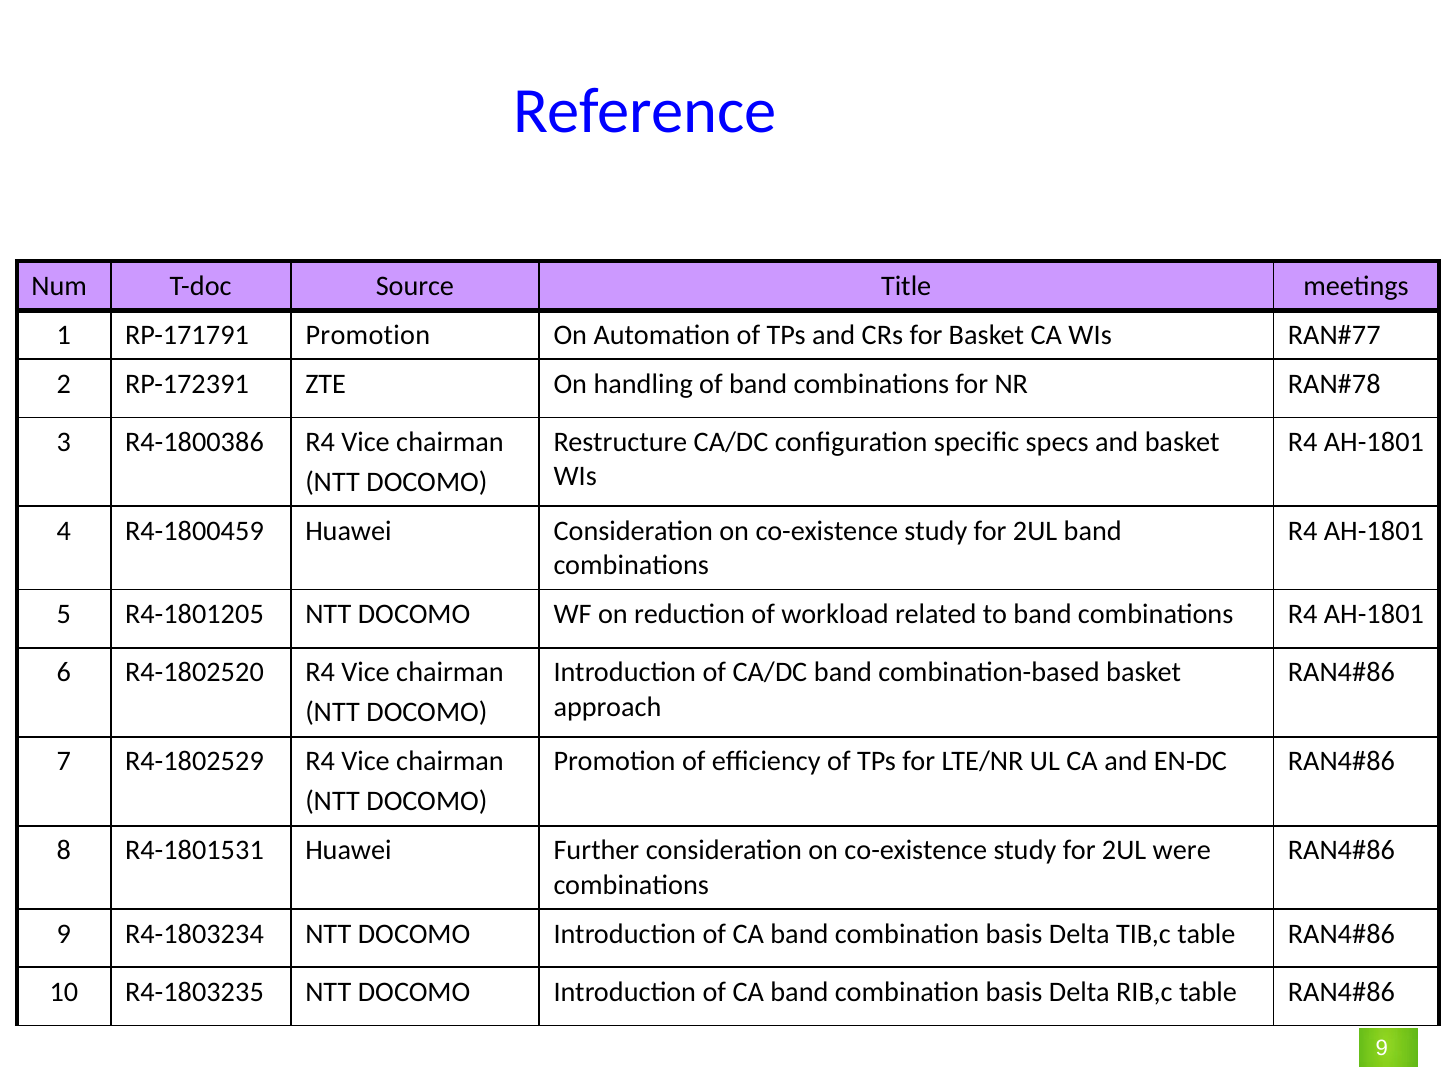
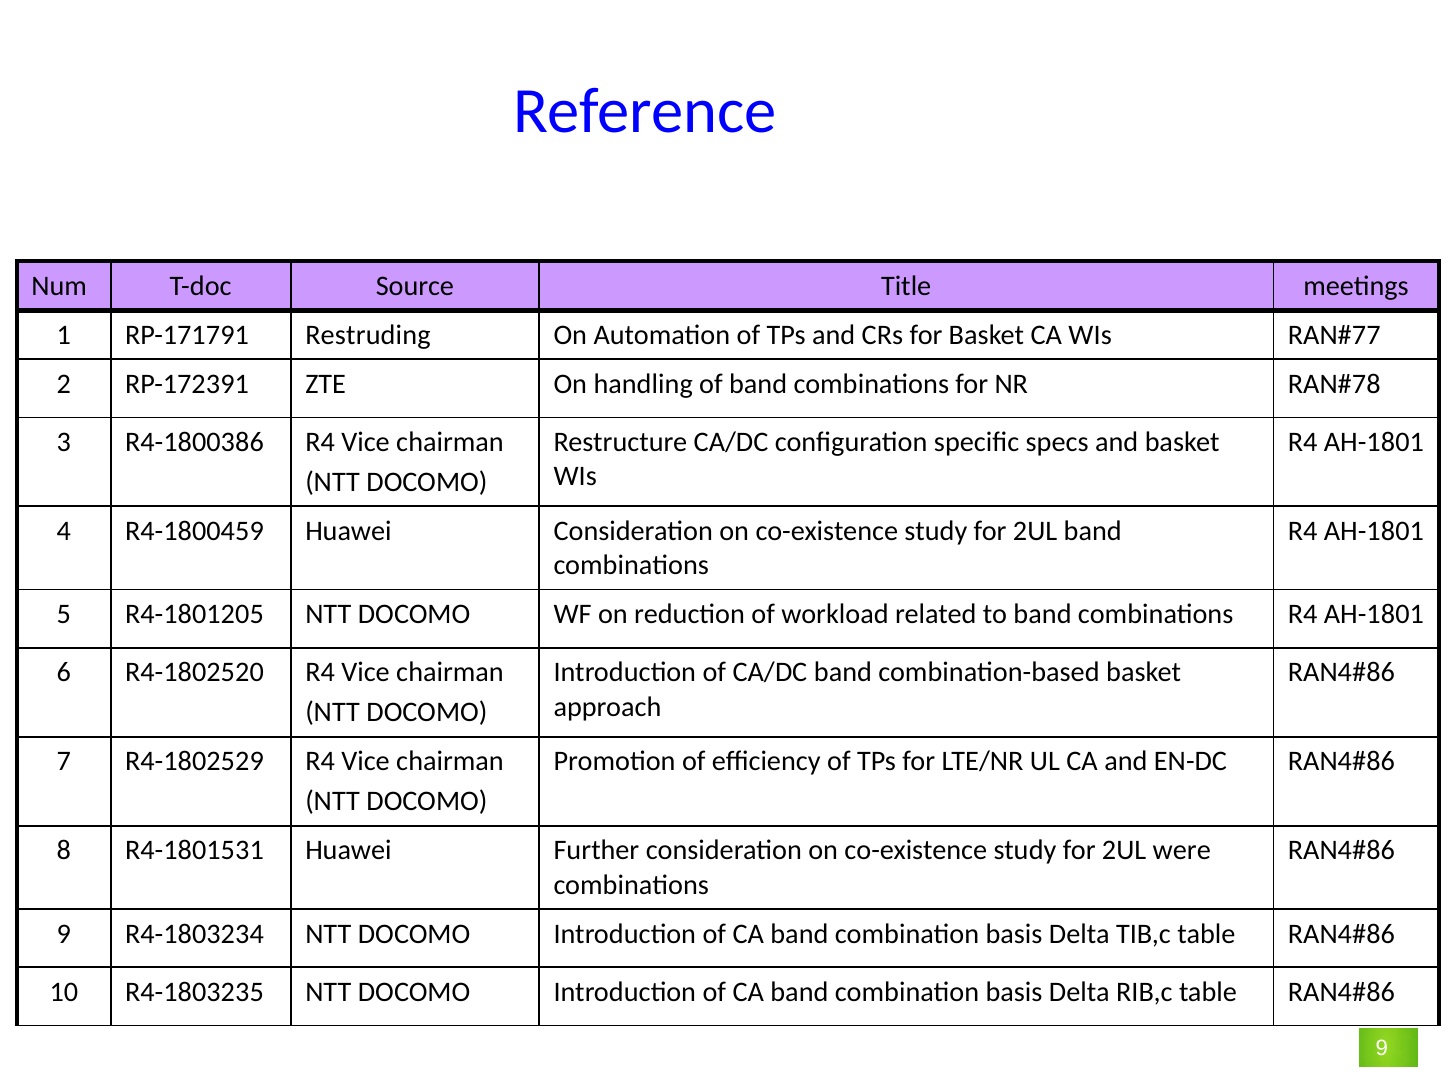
RP-171791 Promotion: Promotion -> Restruding (368, 335)
